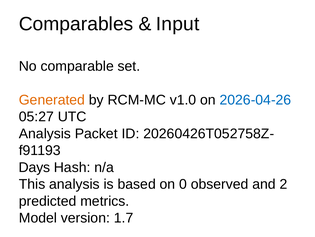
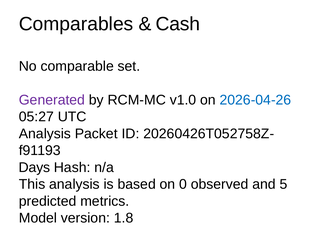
Input: Input -> Cash (178, 24)
Generated colour: orange -> purple (52, 100)
2: 2 -> 5 (284, 184)
1.7: 1.7 -> 1.8 (124, 217)
